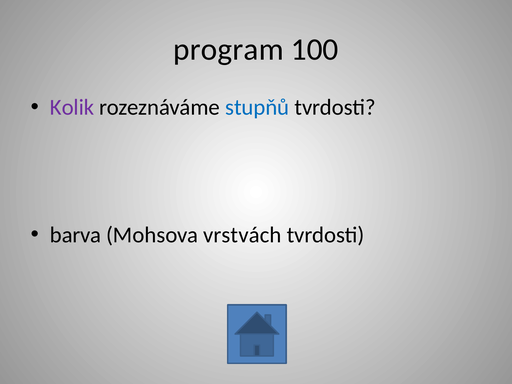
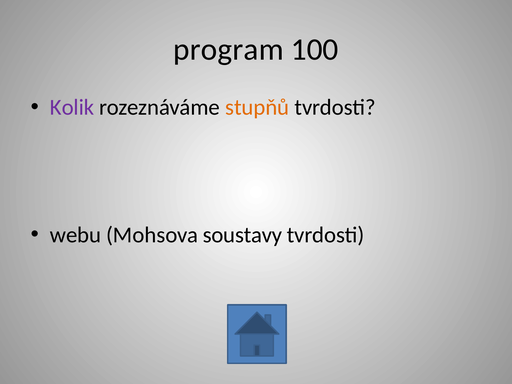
stupňů colour: blue -> orange (257, 107)
barva: barva -> webu (75, 235)
vrstvách: vrstvách -> soustavy (242, 235)
